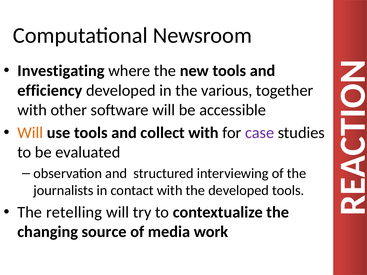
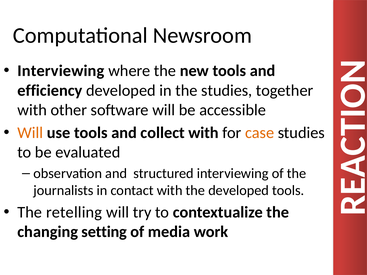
Investigating: Investigating -> Interviewing (61, 71)
the various: various -> studies (227, 90)
case colour: purple -> orange (260, 133)
source: source -> setting (104, 232)
